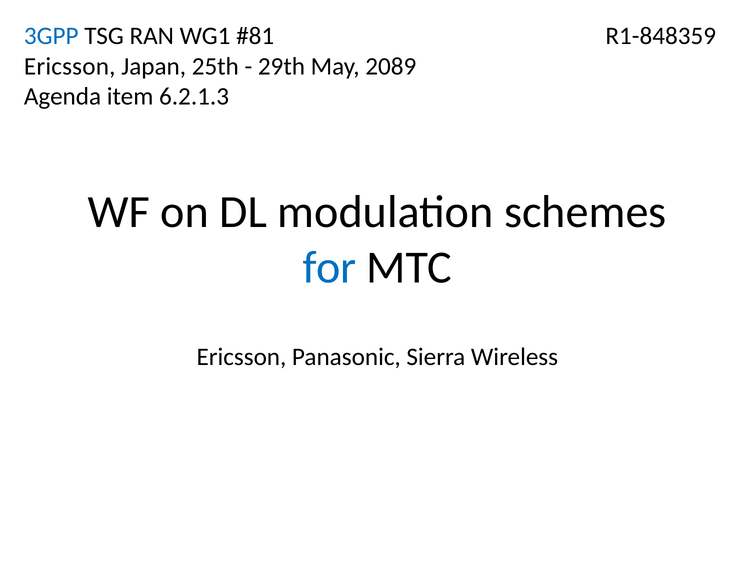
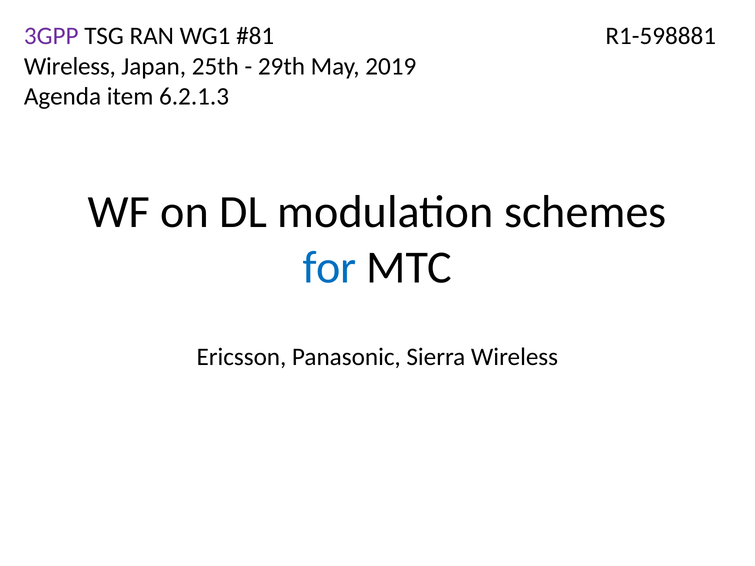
3GPP colour: blue -> purple (51, 36)
R1-848359: R1-848359 -> R1-598881 (661, 36)
Ericsson: Ericsson -> Wireless (70, 66)
2089: 2089 -> 2019 (391, 66)
